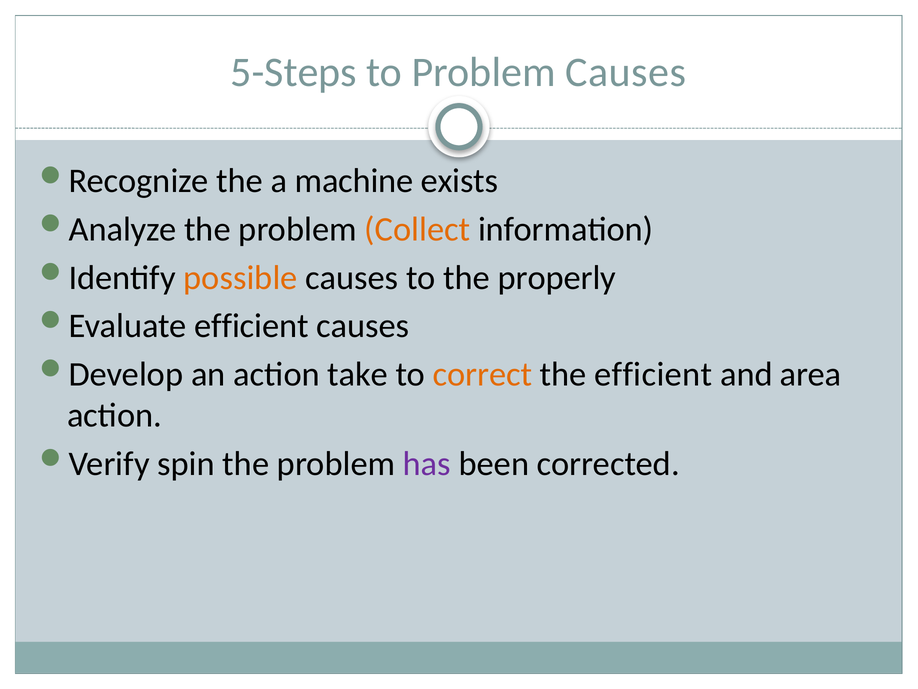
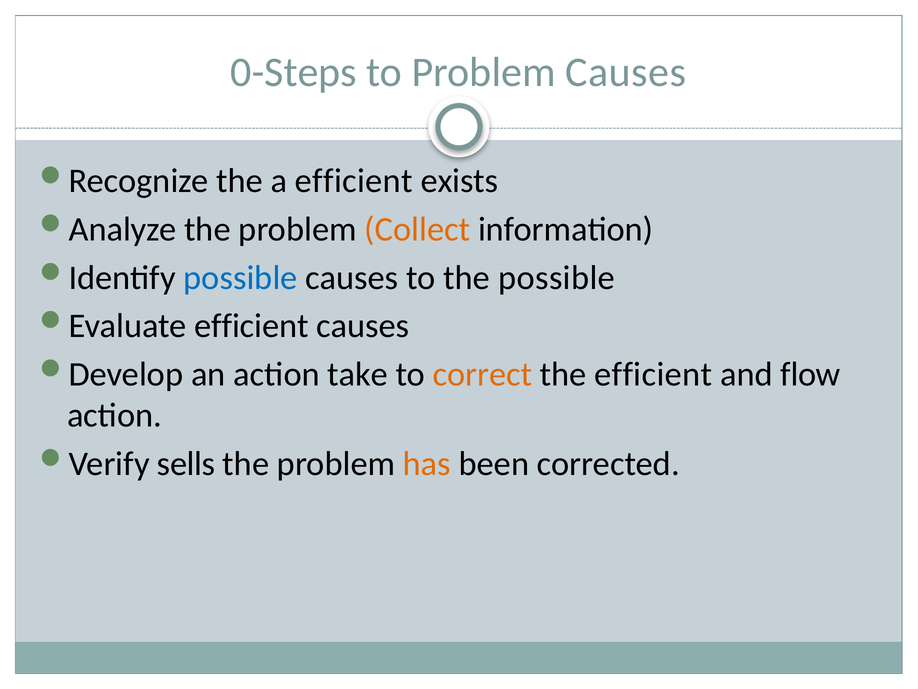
5-Steps: 5-Steps -> 0-Steps (294, 72)
a machine: machine -> efficient (354, 181)
possible colour: orange -> blue (240, 277)
the properly: properly -> possible (557, 277)
area: area -> flow (810, 374)
spin: spin -> sells (186, 464)
has colour: purple -> orange (427, 464)
